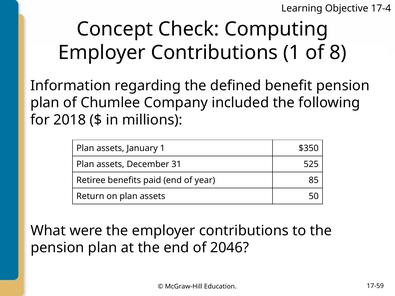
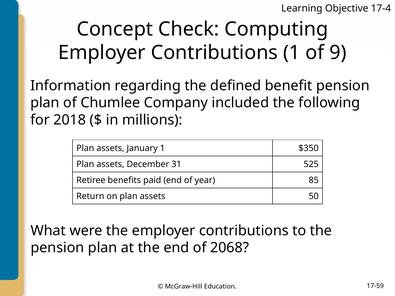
8: 8 -> 9 (338, 53)
2046: 2046 -> 2068 (230, 248)
